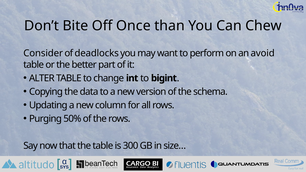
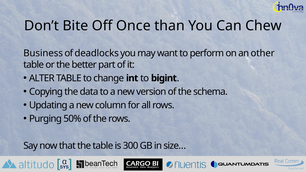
Consider: Consider -> Business (43, 53)
avoid: avoid -> other (263, 53)
